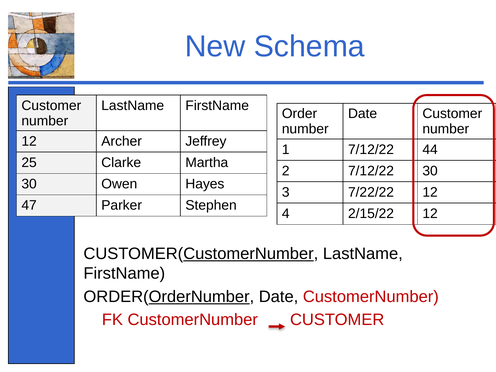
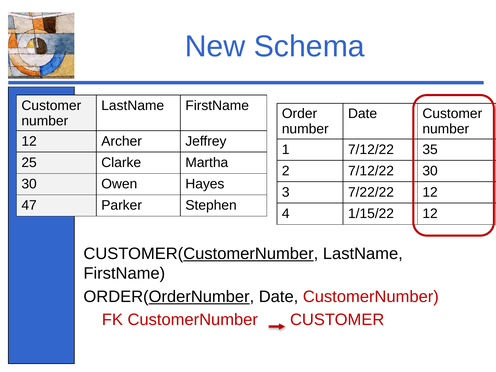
44: 44 -> 35 (430, 149)
2/15/22: 2/15/22 -> 1/15/22 (371, 213)
